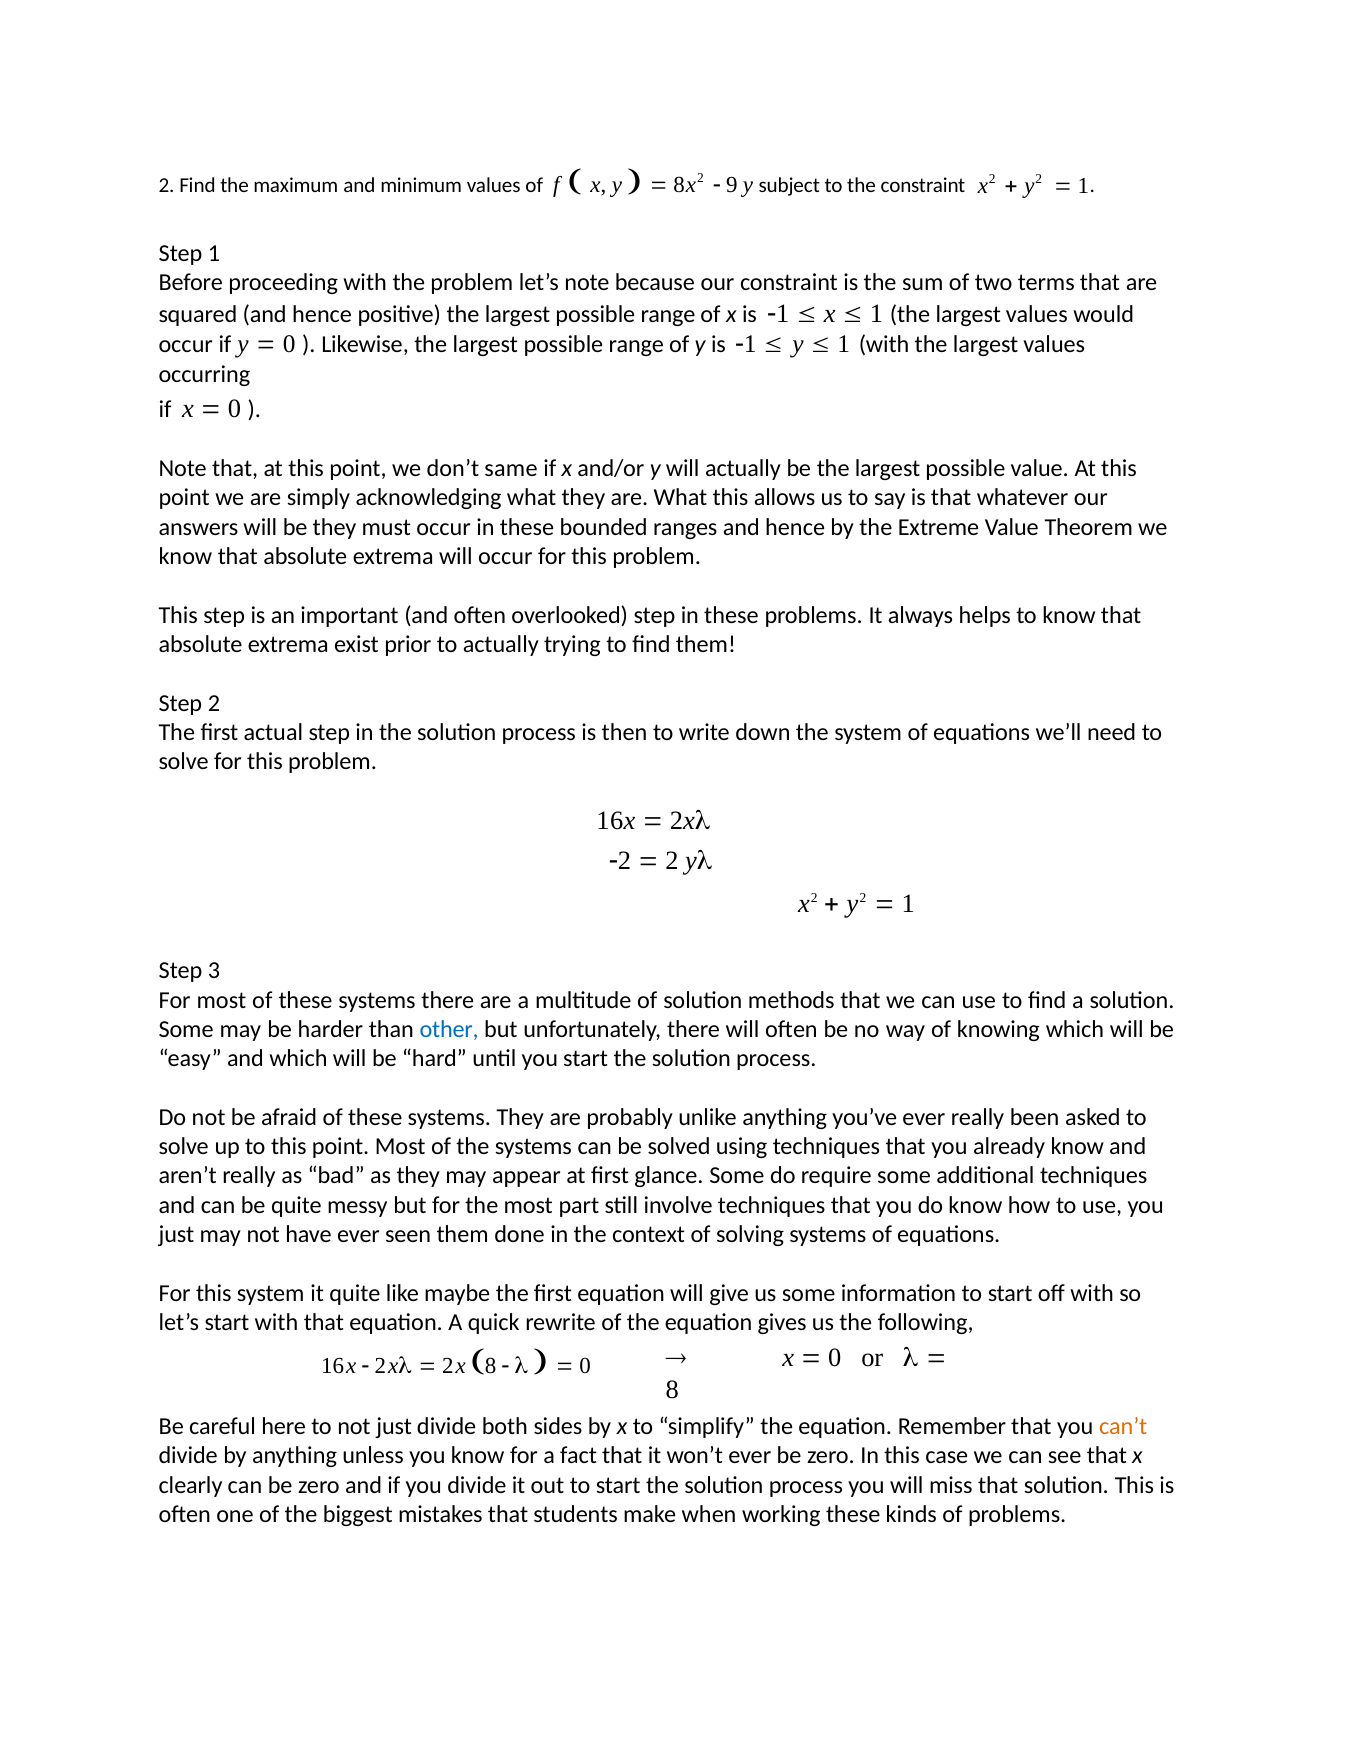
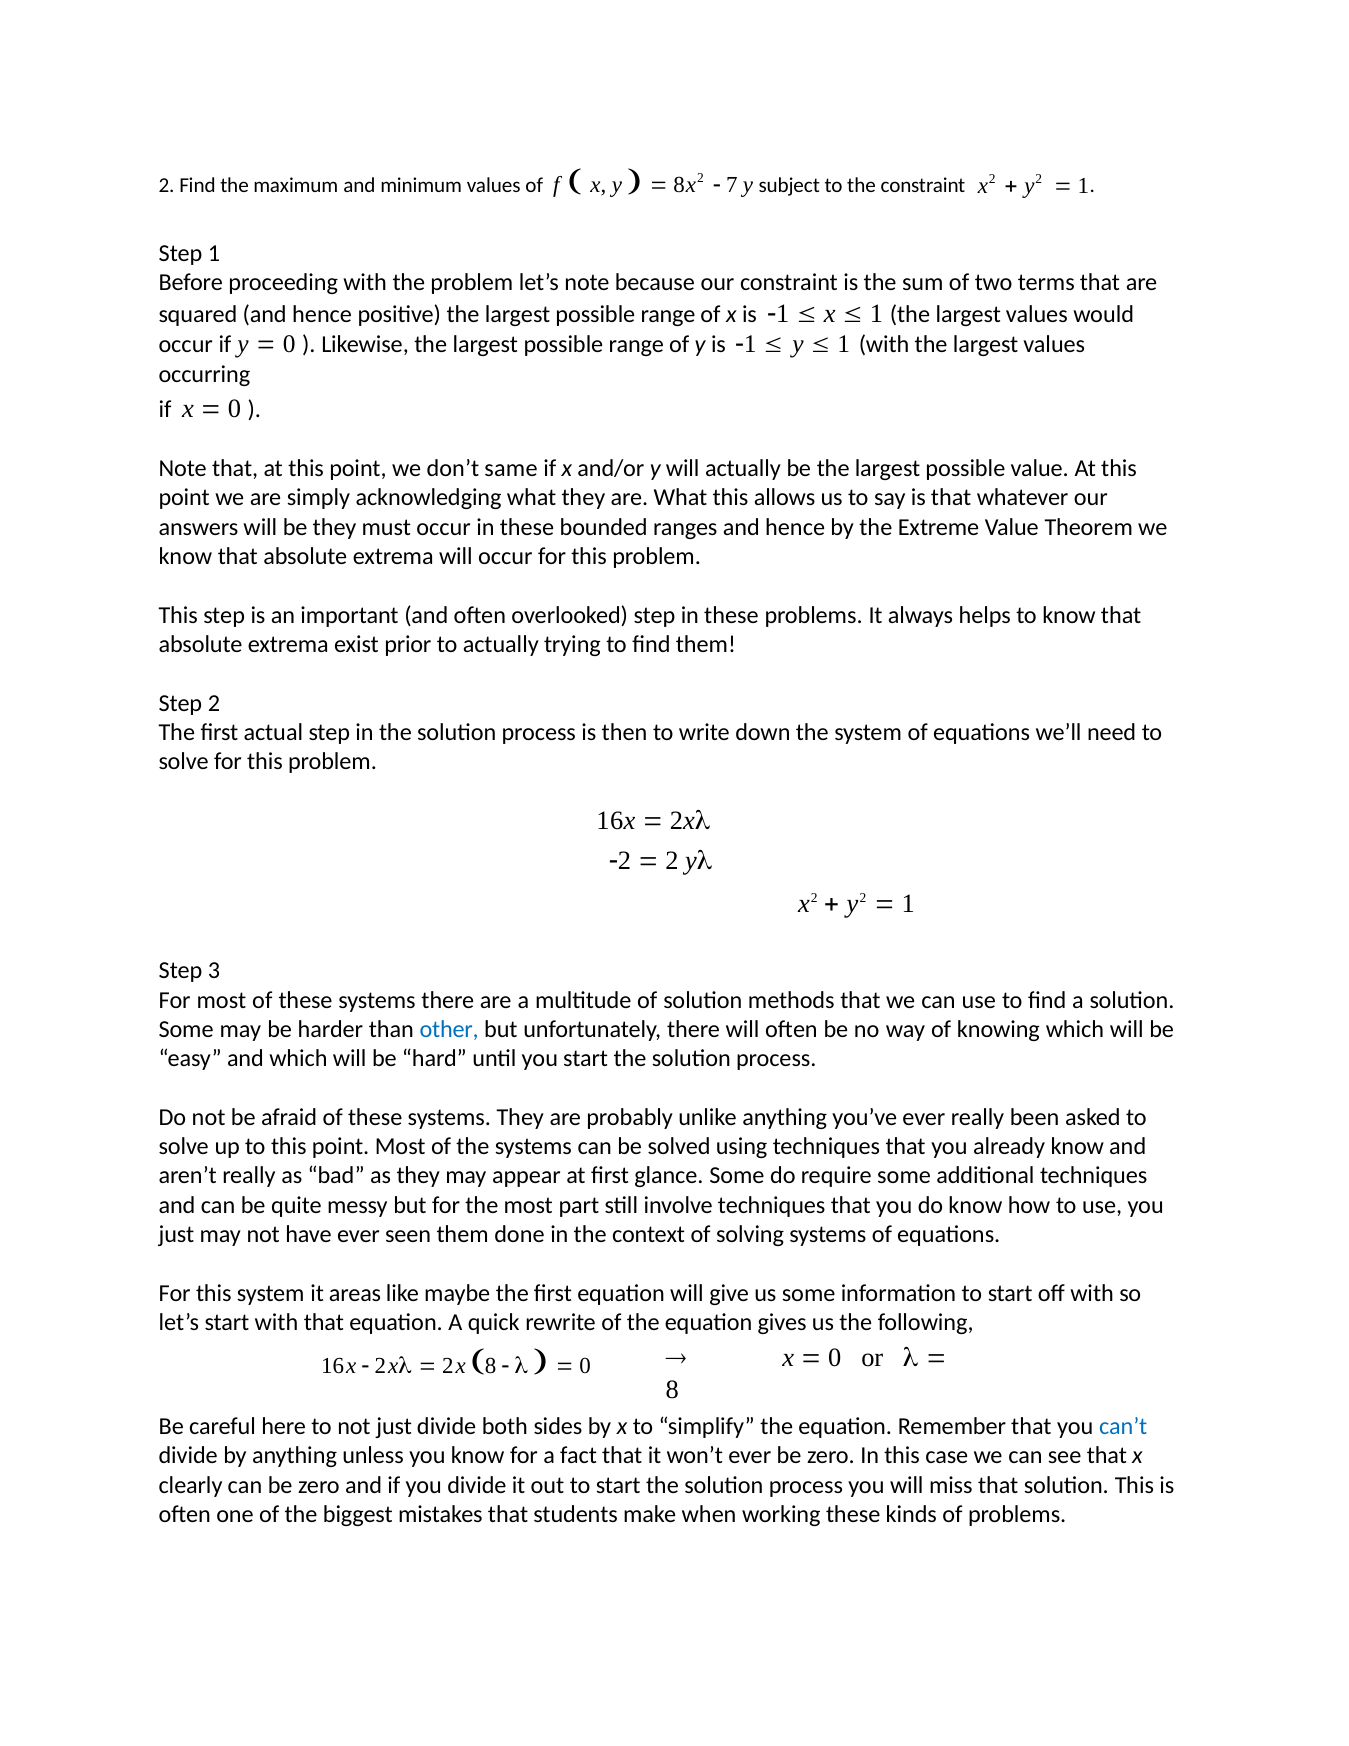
9: 9 -> 7 (732, 185)
it quite: quite -> areas (355, 1293)
can’t colour: orange -> blue (1123, 1426)
